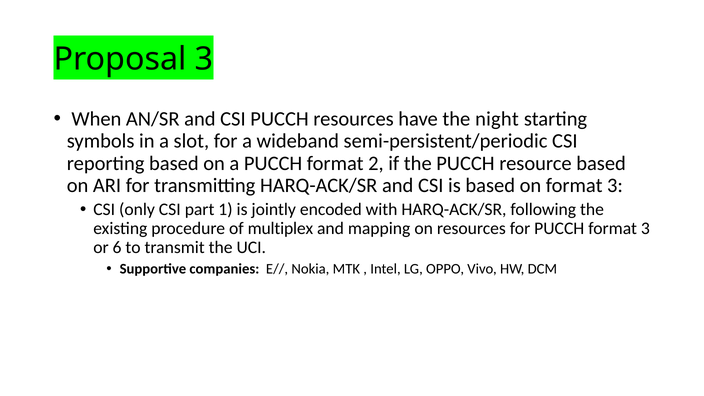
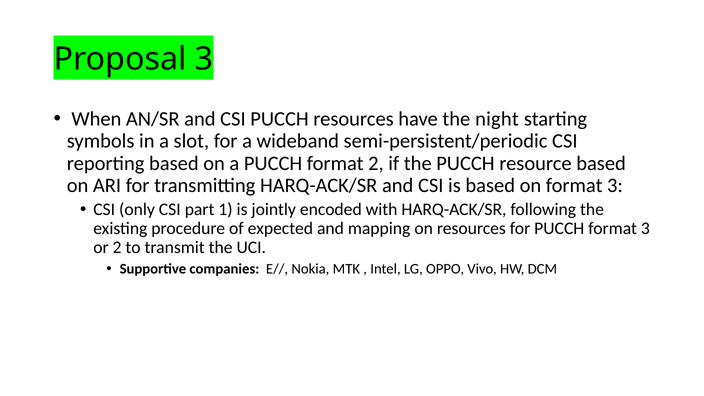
multiplex: multiplex -> expected (280, 229)
or 6: 6 -> 2 (117, 248)
